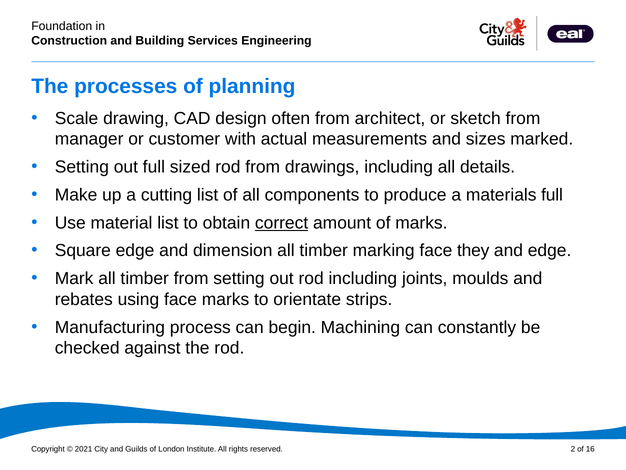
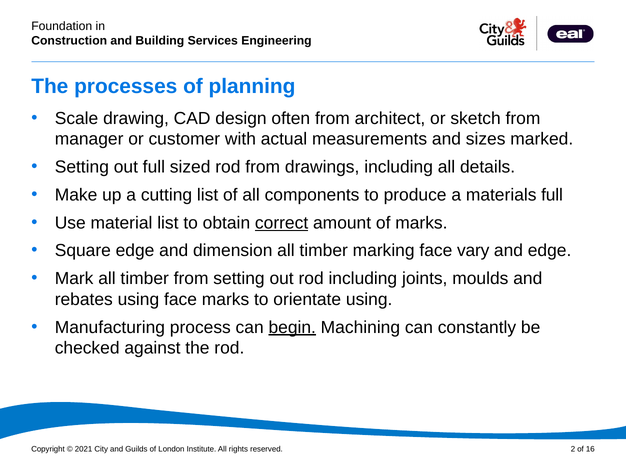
they: they -> vary (473, 250)
orientate strips: strips -> using (369, 299)
begin underline: none -> present (292, 327)
